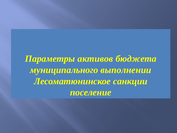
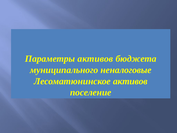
выполнении: выполнении -> неналоговые (126, 70)
Лесоматюнинское санкции: санкции -> активов (130, 81)
